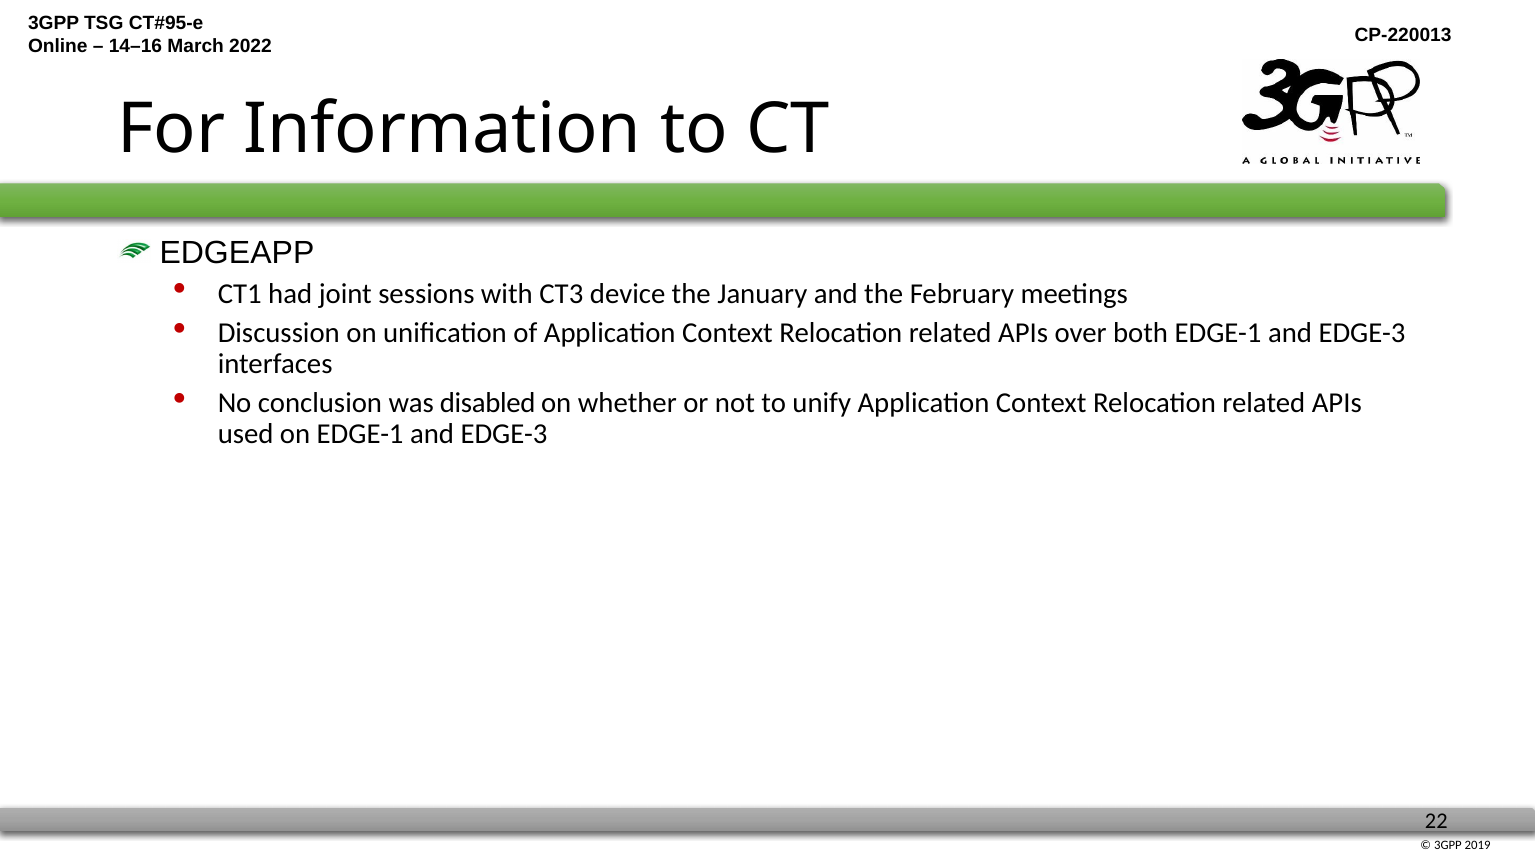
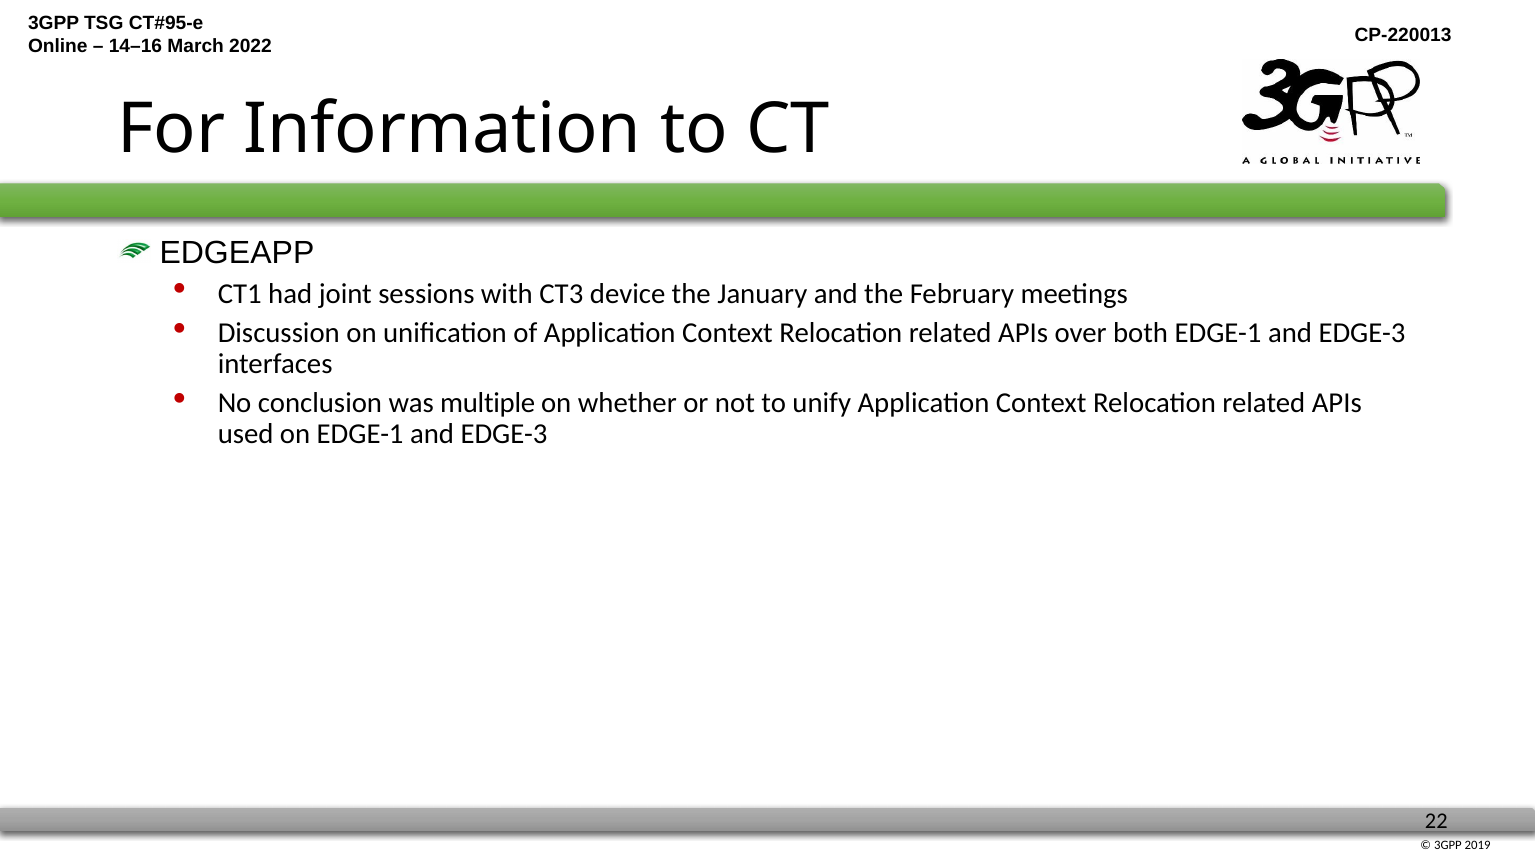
disabled: disabled -> multiple (488, 403)
